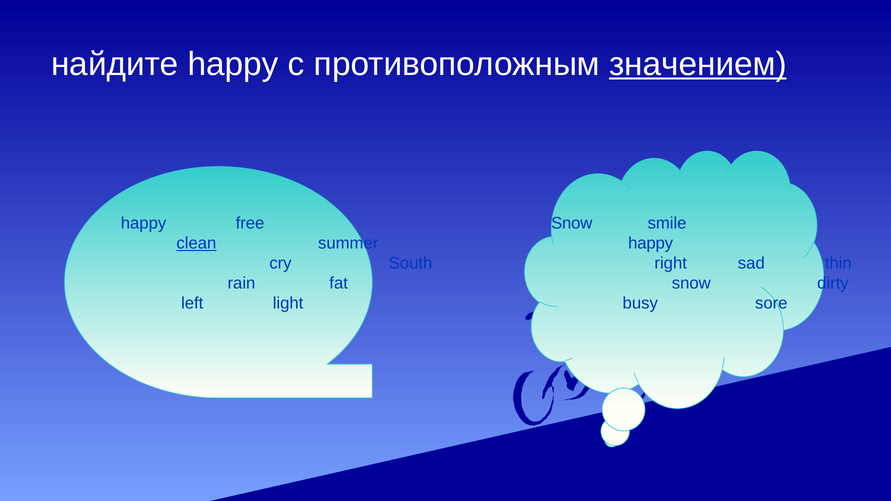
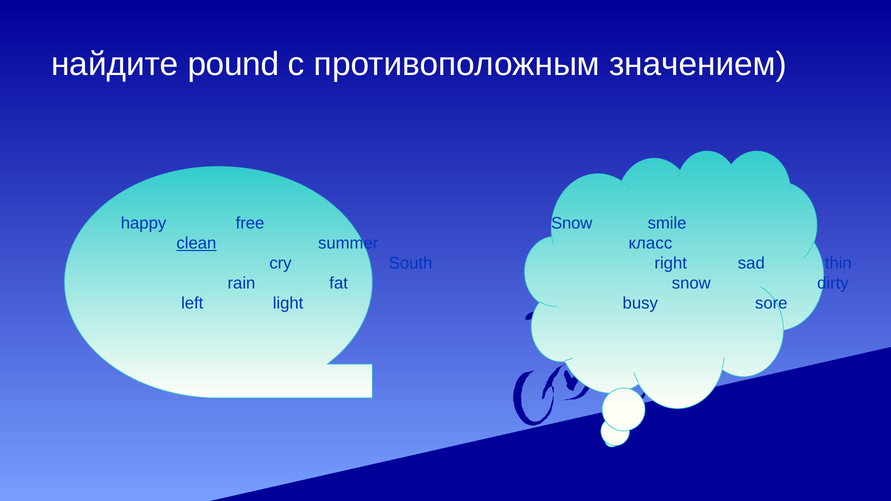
найдите happy: happy -> pound (233, 64)
значением underline: present -> none (698, 64)
summer happy: happy -> класс (650, 243)
